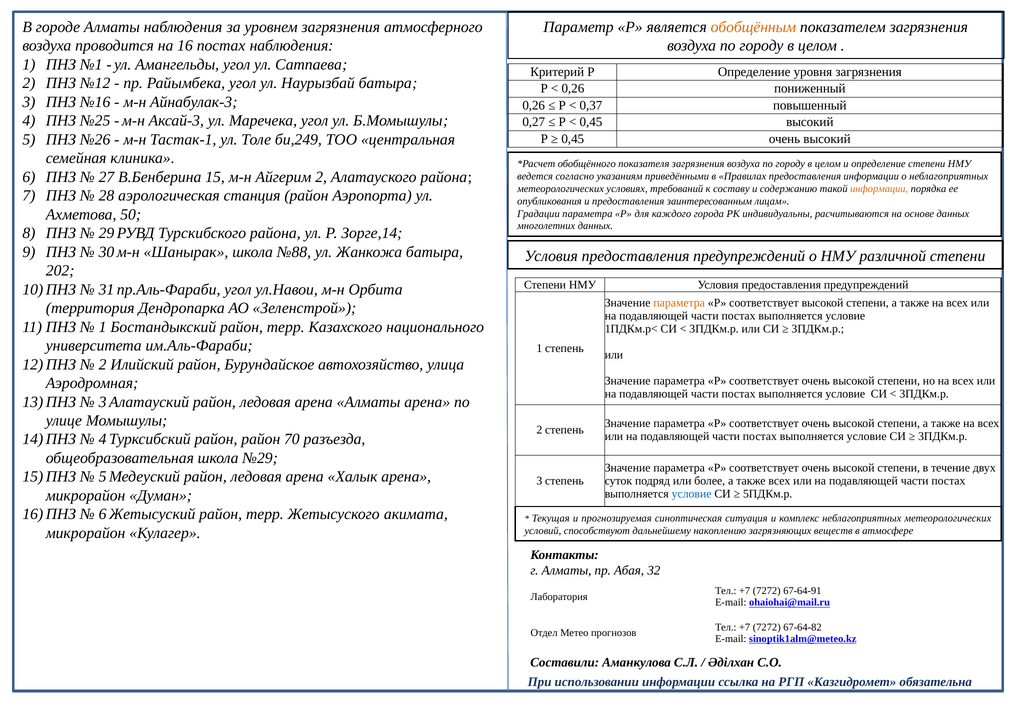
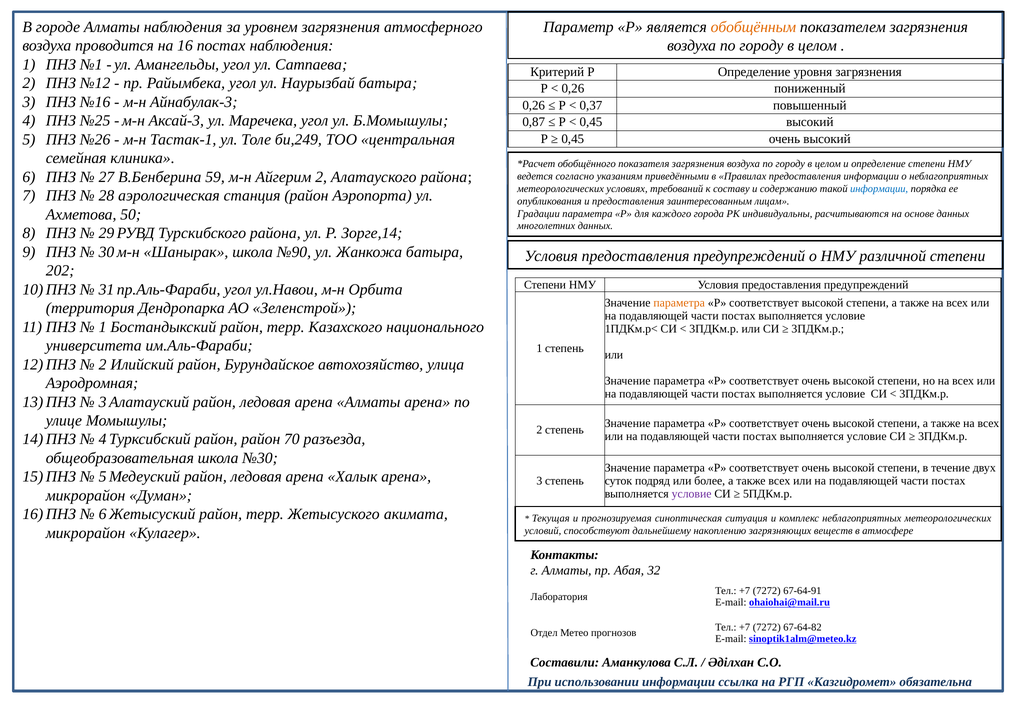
0,27: 0,27 -> 0,87 (534, 122)
15: 15 -> 59 (215, 177)
информации colour: orange -> blue (879, 189)
№88: №88 -> №90 (294, 252)
№29: №29 -> №30 (260, 458)
условие colour: blue -> purple (692, 494)
